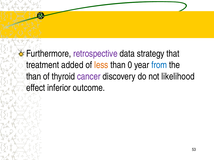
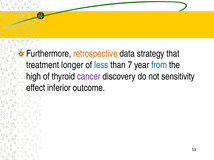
retrospective colour: purple -> orange (95, 54)
added: added -> longer (72, 65)
less colour: orange -> blue (101, 65)
0: 0 -> 7 (130, 65)
than: than -> high (34, 77)
likelihood: likelihood -> sensitivity (178, 77)
